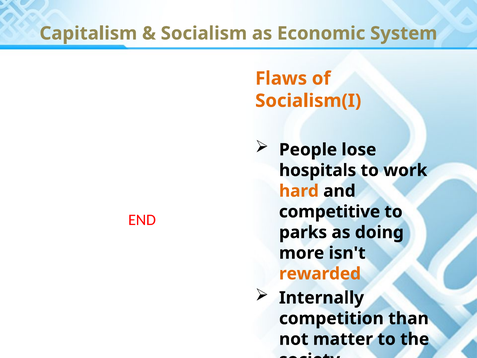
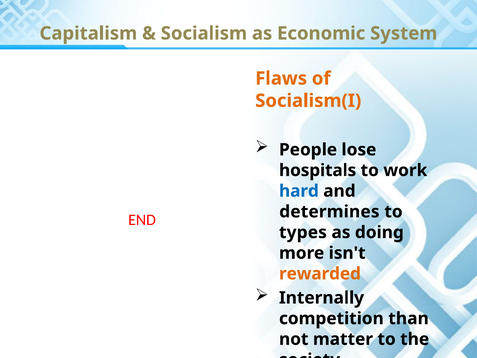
hard colour: orange -> blue (299, 191)
competitive: competitive -> determines (329, 212)
parks: parks -> types (303, 232)
